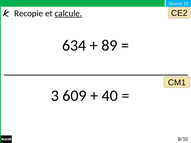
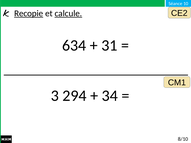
Recopie underline: none -> present (29, 13)
89: 89 -> 31 (109, 45)
609: 609 -> 294 (74, 96)
40: 40 -> 34 (110, 96)
